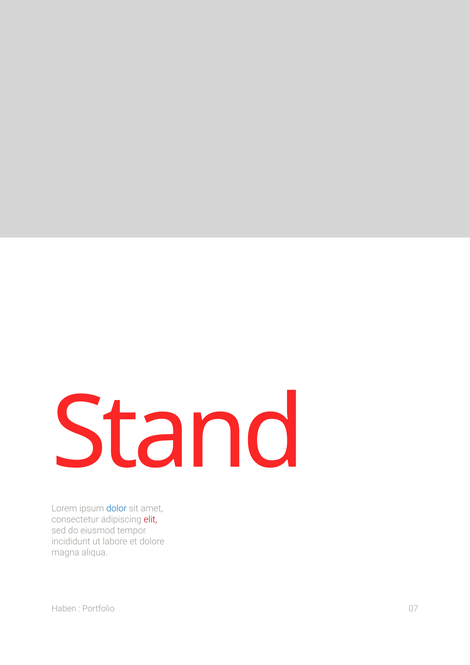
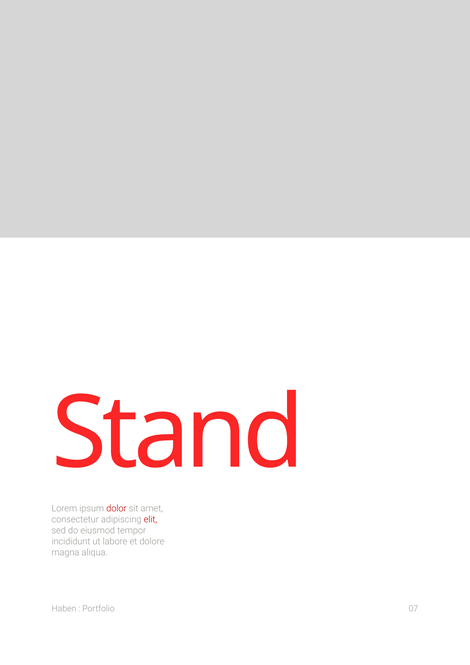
dolor colour: blue -> red (116, 508)
